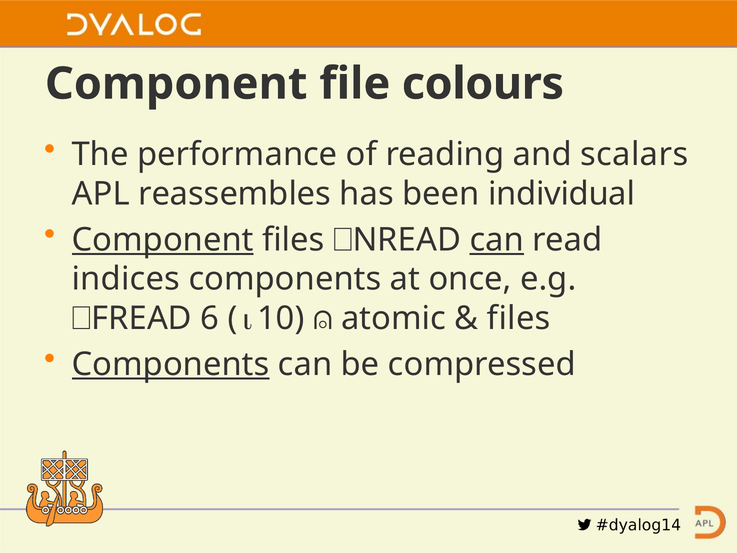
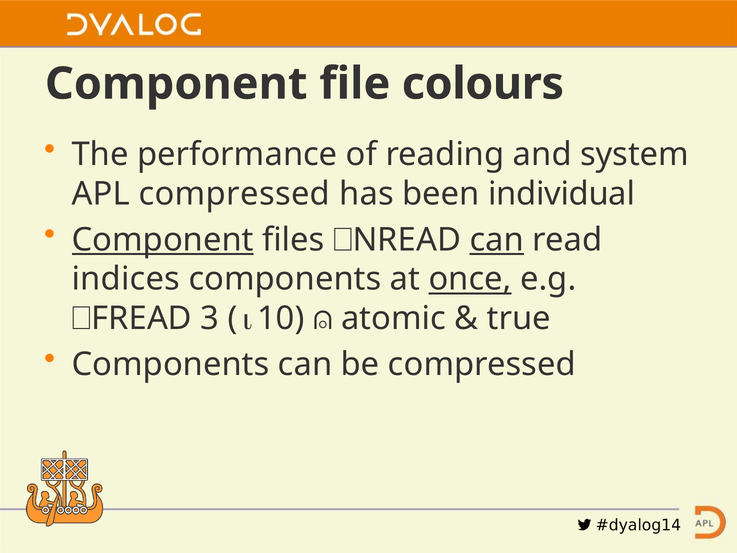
scalars: scalars -> system (635, 155)
APL reassembles: reassembles -> compressed (234, 194)
once underline: none -> present (470, 279)
6: 6 -> 3 (210, 318)
files: files -> true (519, 318)
Components underline: present -> none (171, 364)
